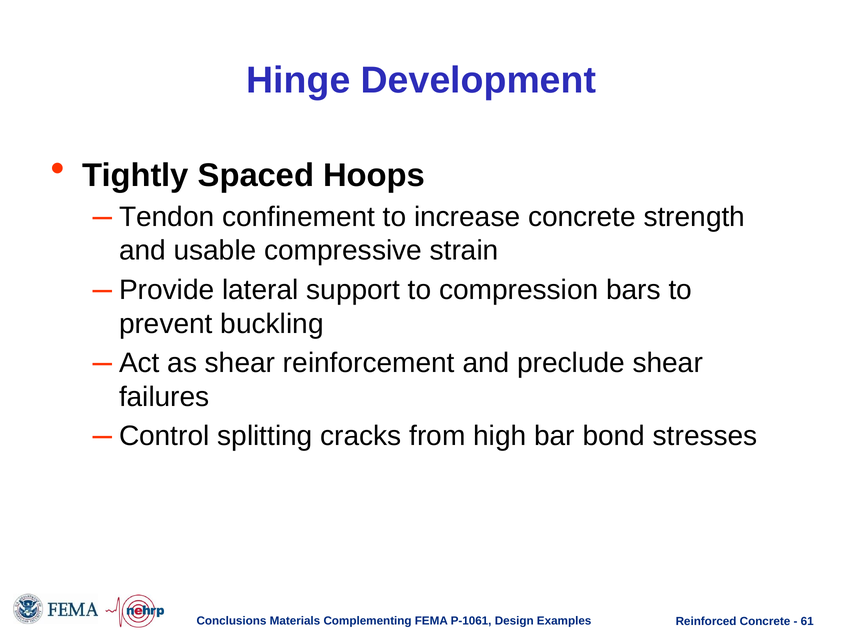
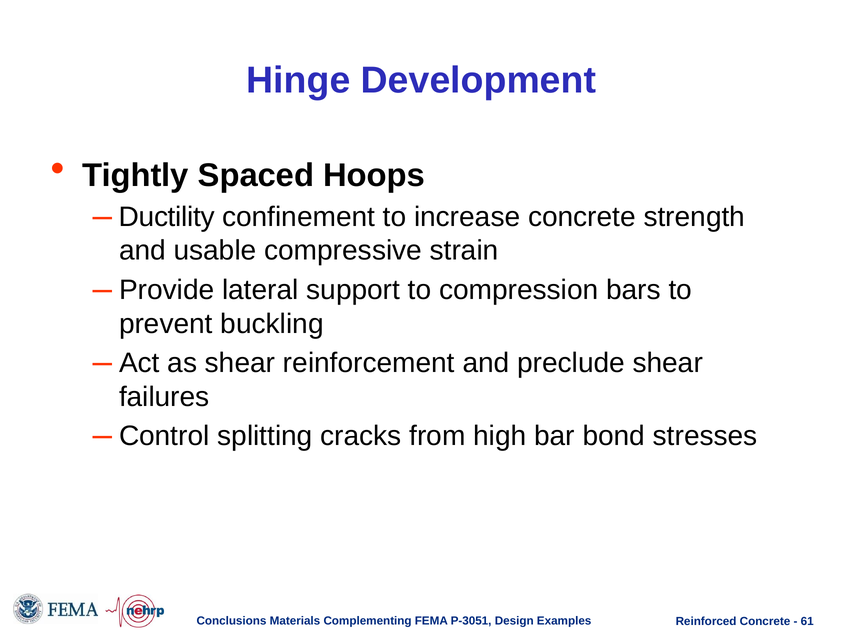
Tendon: Tendon -> Ductility (167, 217)
P-1061: P-1061 -> P-3051 (471, 621)
